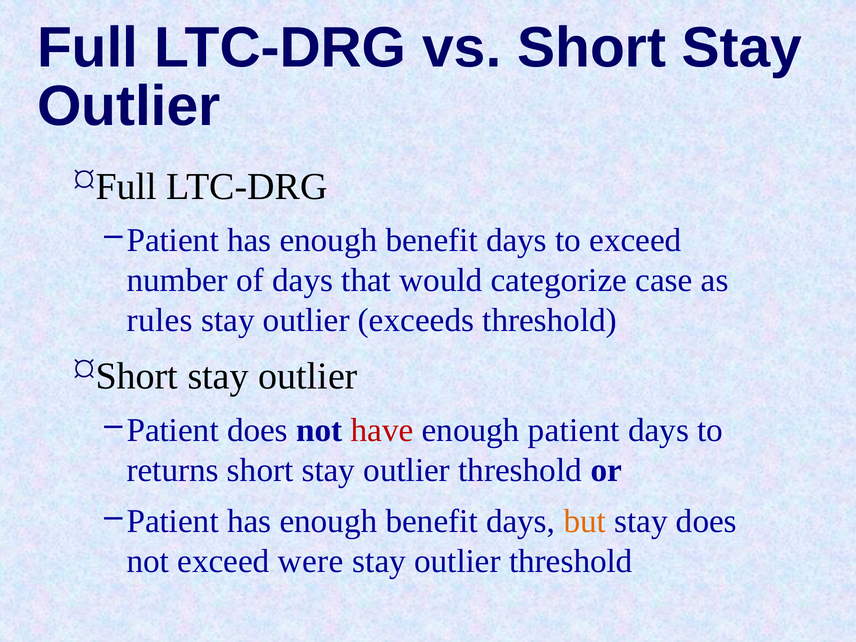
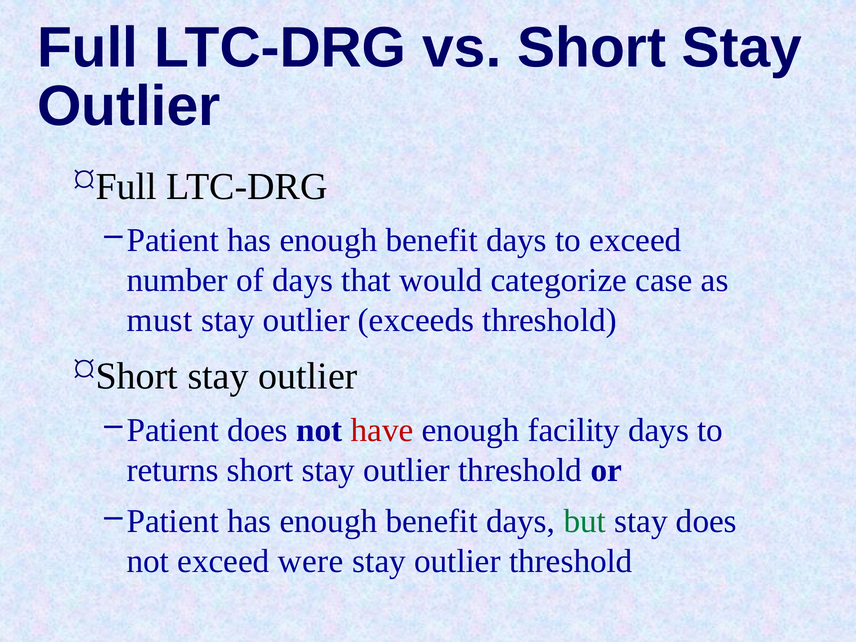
rules: rules -> must (160, 320)
enough patient: patient -> facility (574, 430)
but colour: orange -> green (585, 521)
